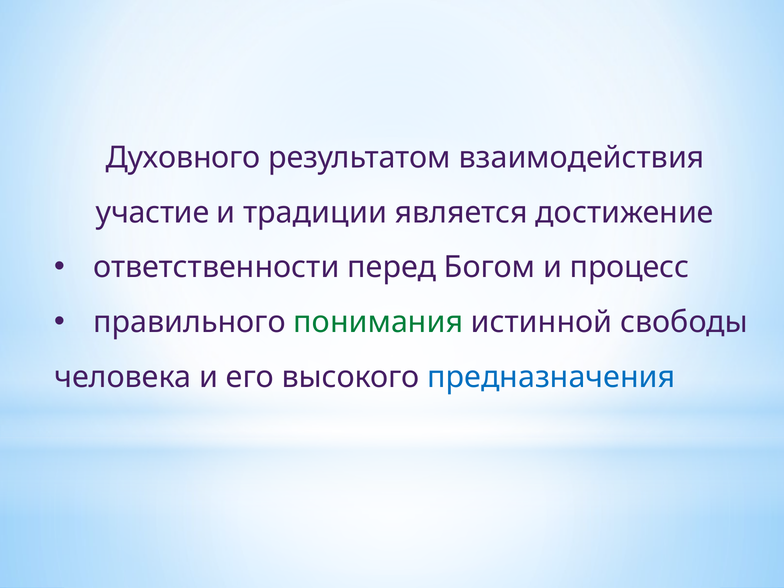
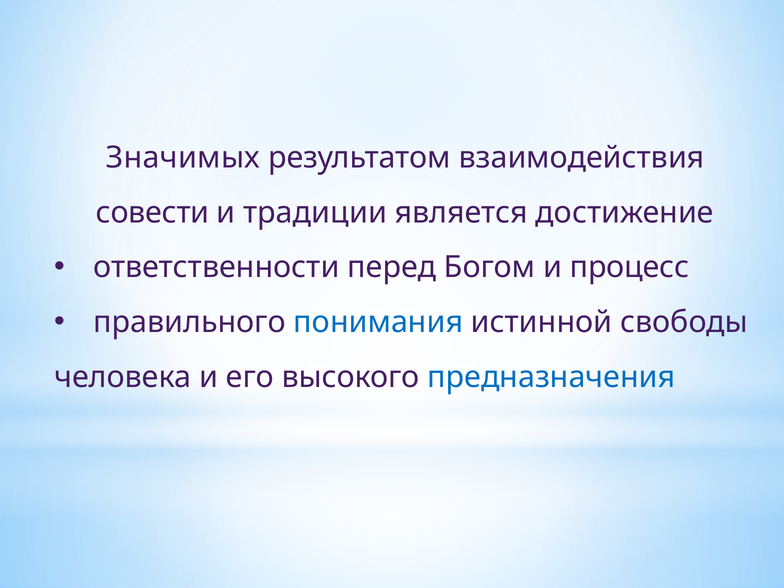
Духовного: Духовного -> Значимых (183, 158)
участие: участие -> совести (153, 212)
понимания colour: green -> blue (378, 322)
